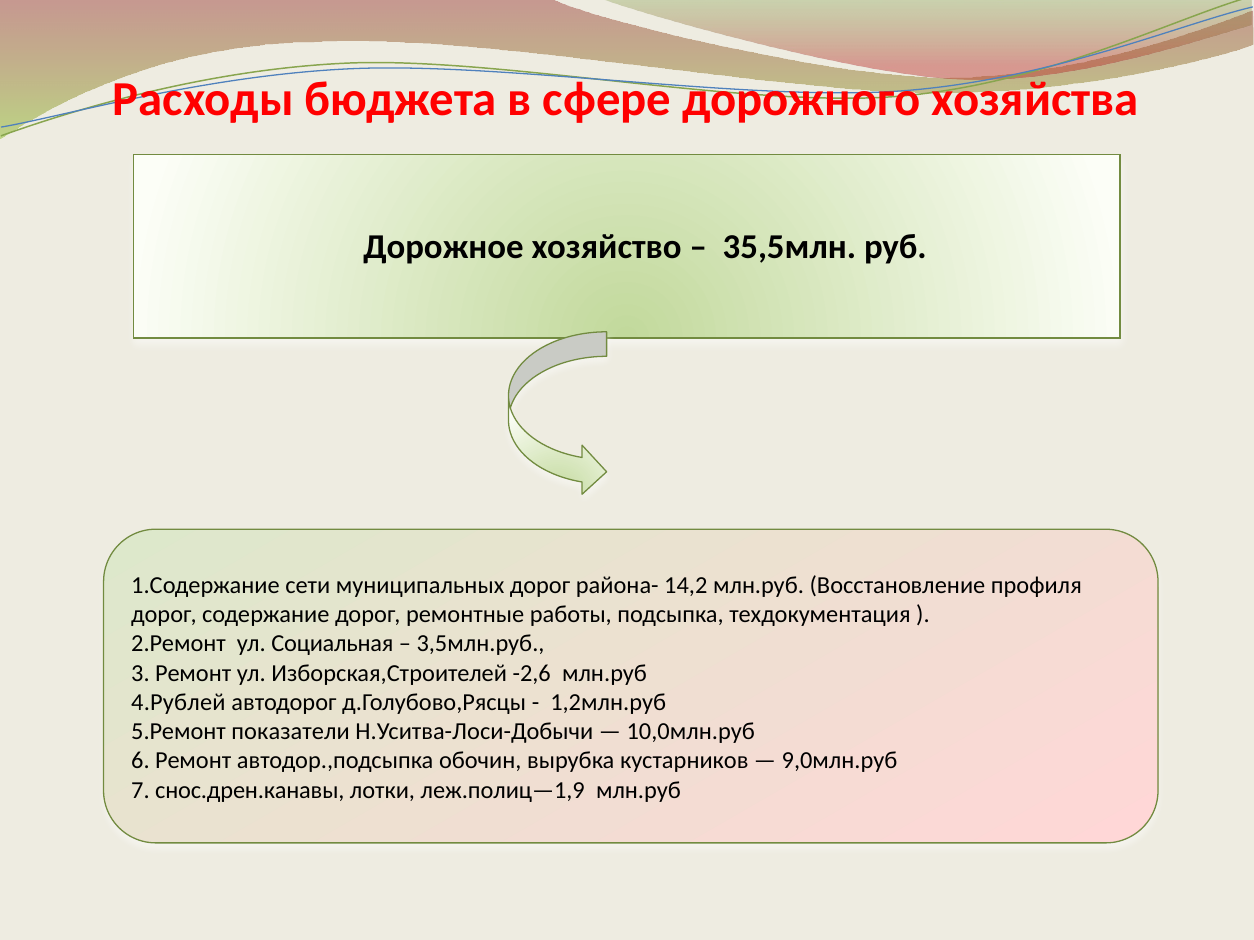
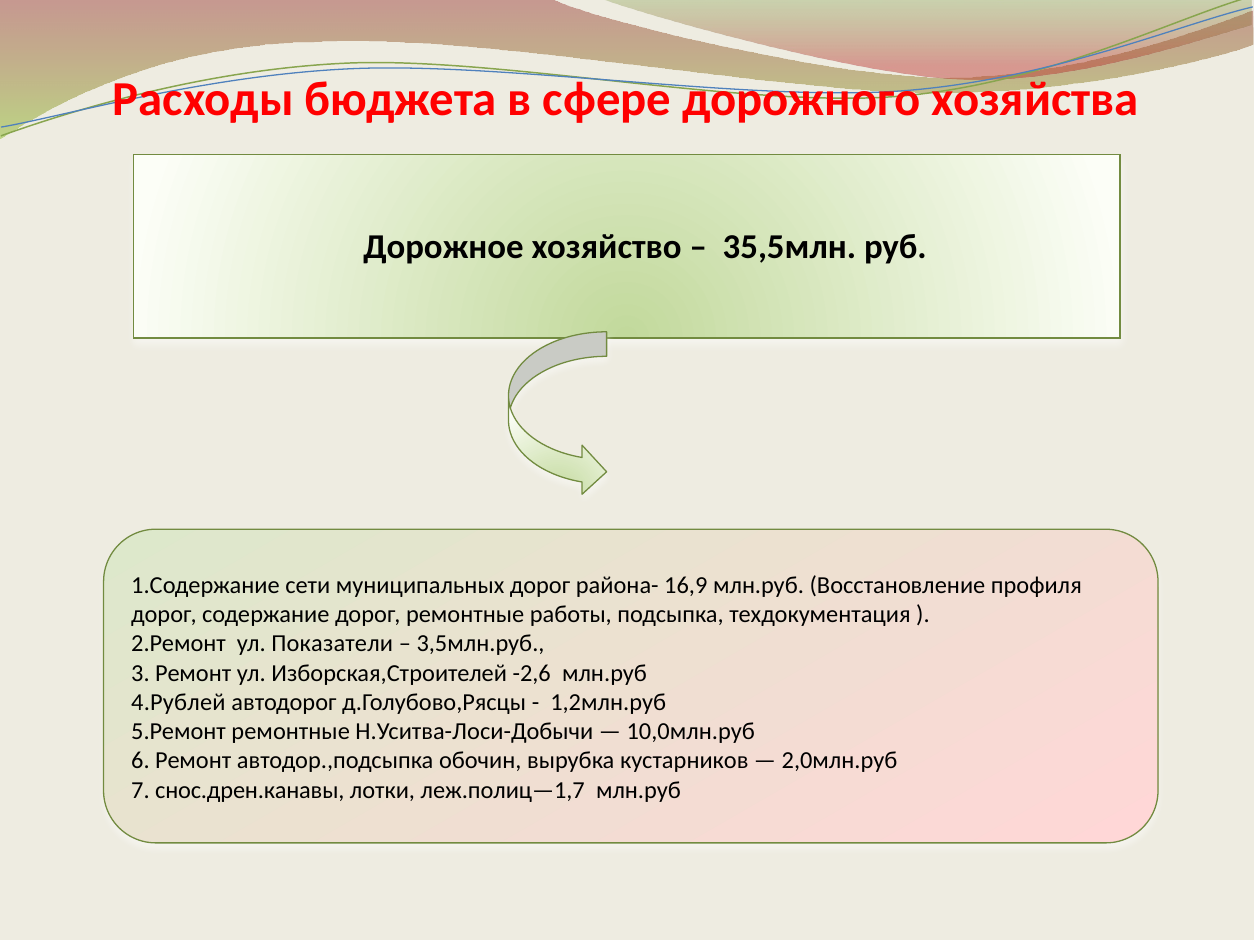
14,2: 14,2 -> 16,9 (686, 586)
Социальная: Социальная -> Показатели (332, 644)
5.Ремонт показатели: показатели -> ремонтные (291, 732)
9,0млн.руб: 9,0млн.руб -> 2,0млн.руб (840, 761)
леж.полиц—1,9: леж.полиц—1,9 -> леж.полиц—1,7 (503, 791)
